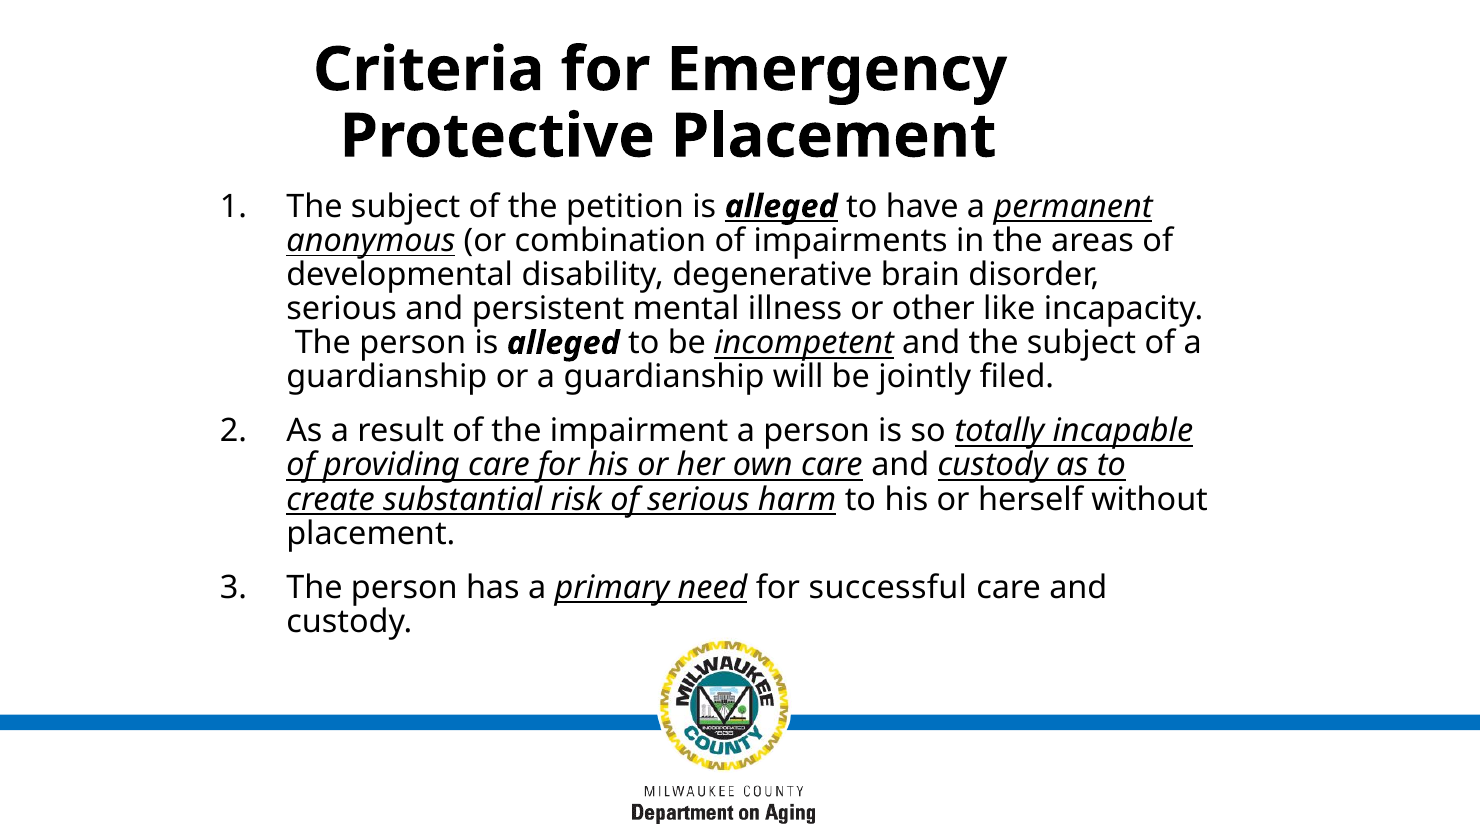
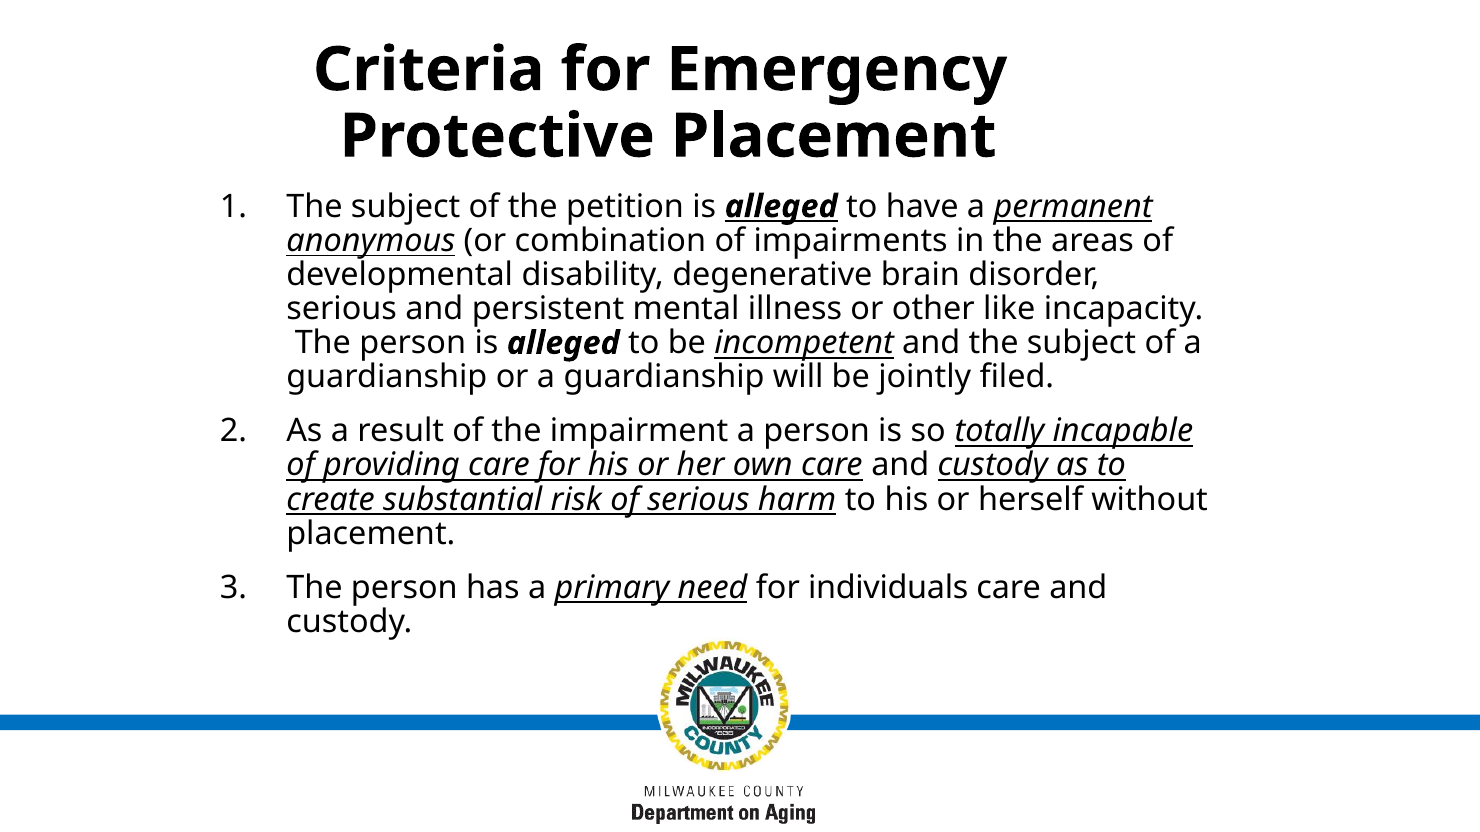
successful: successful -> individuals (888, 588)
